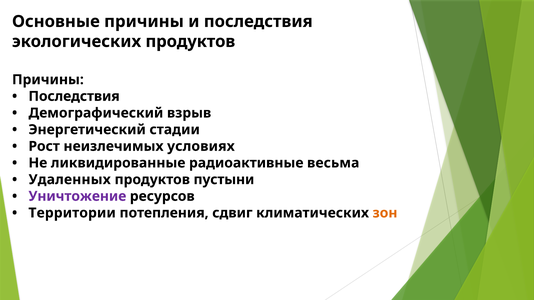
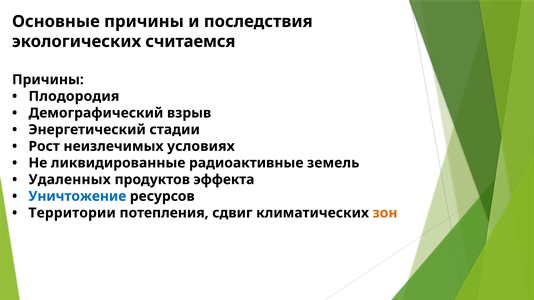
экологических продуктов: продуктов -> считаемся (190, 42)
Последствия: Последствия -> Плодородия (74, 96)
весьма: весьма -> земель (333, 163)
пустыни: пустыни -> эффекта (224, 180)
Уничтожение colour: purple -> blue (77, 196)
